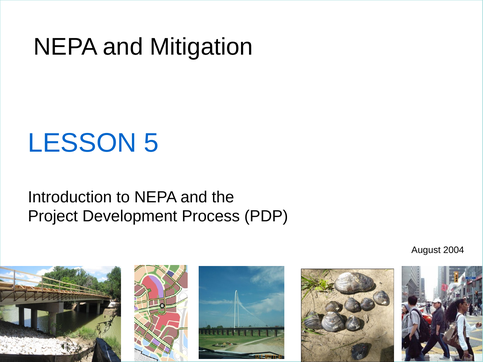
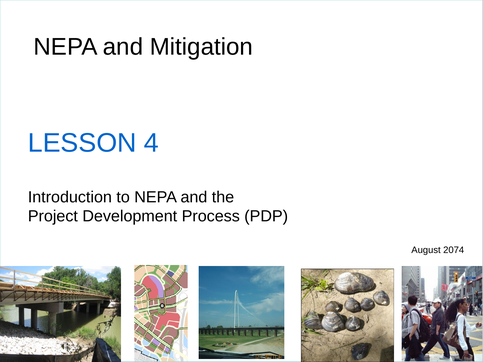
5: 5 -> 4 (151, 143)
2004: 2004 -> 2074 (454, 250)
